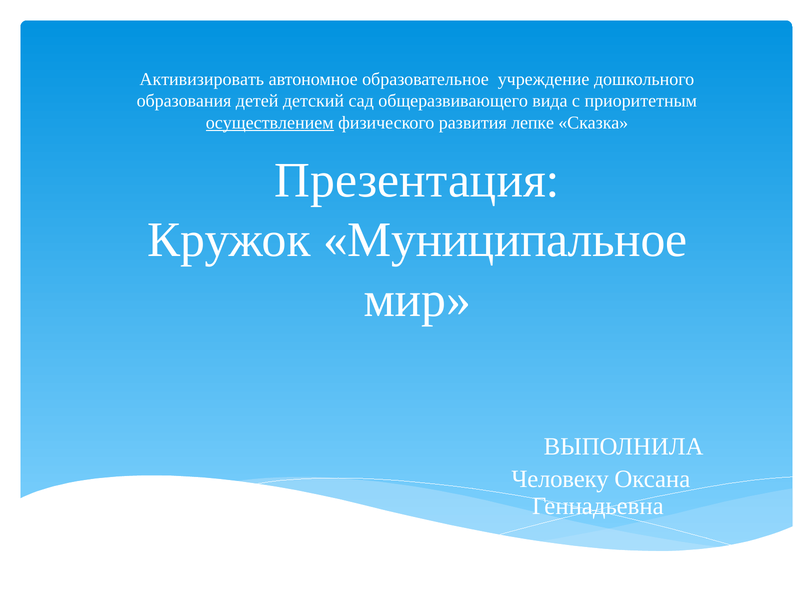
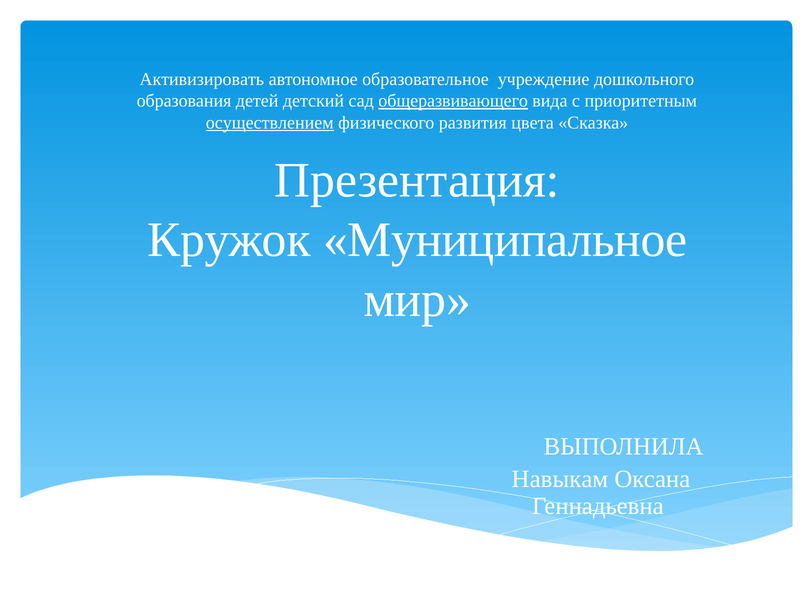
общеразвивающего underline: none -> present (453, 101)
лепке: лепке -> цвета (533, 123)
Человеку: Человеку -> Навыкам (560, 479)
